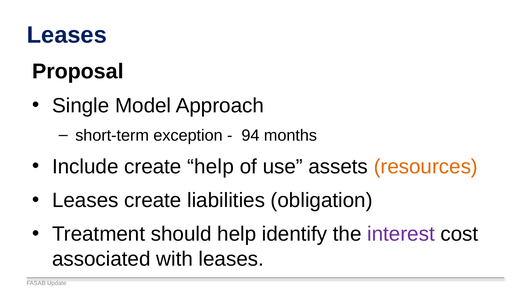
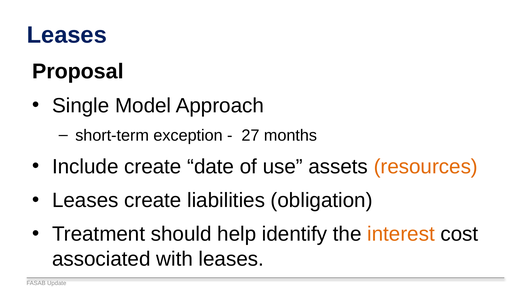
94: 94 -> 27 (250, 135)
create help: help -> date (211, 167)
interest colour: purple -> orange (401, 234)
